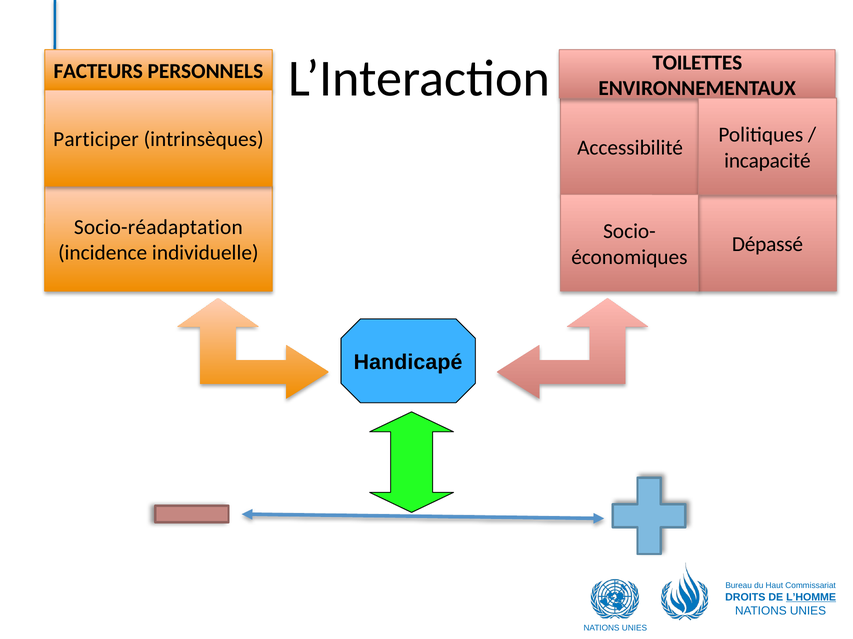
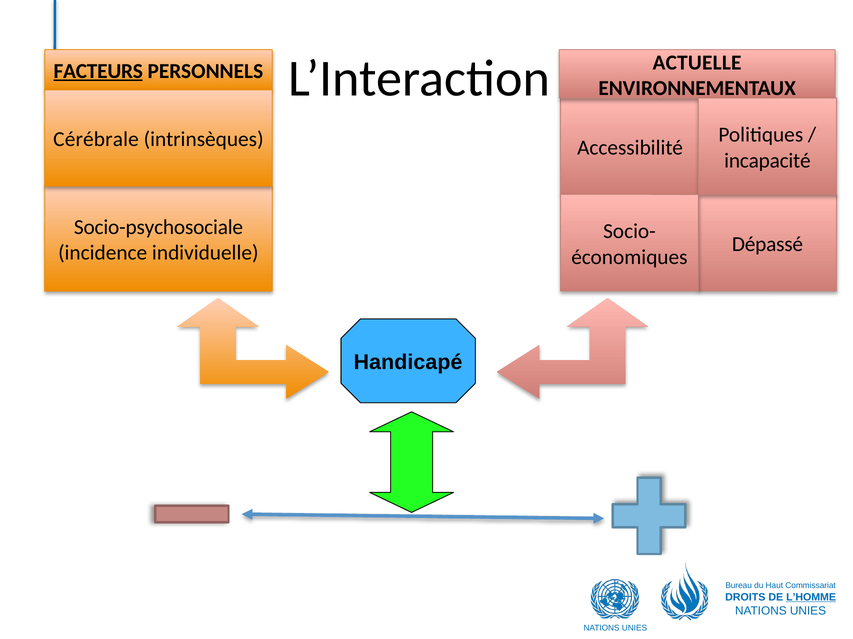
TOILETTES: TOILETTES -> ACTUELLE (697, 63)
FACTEURS underline: none -> present (98, 71)
Participer: Participer -> Cérébrale (96, 140)
Socio-réadaptation: Socio-réadaptation -> Socio-psychosociale (159, 228)
